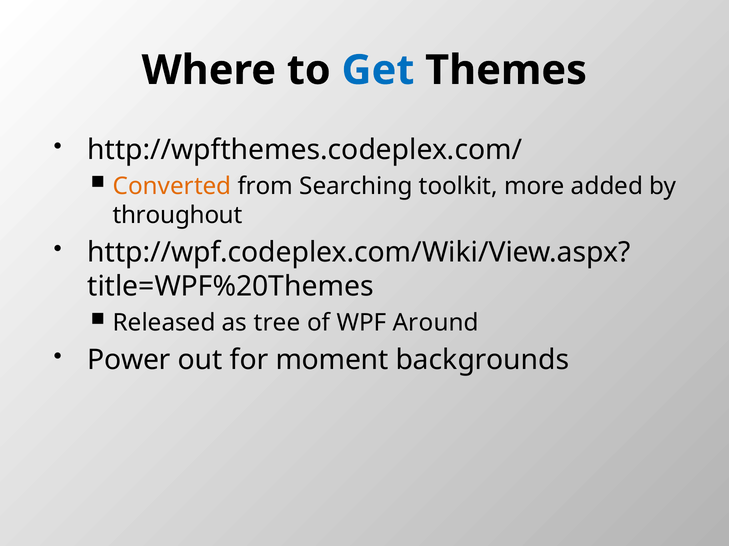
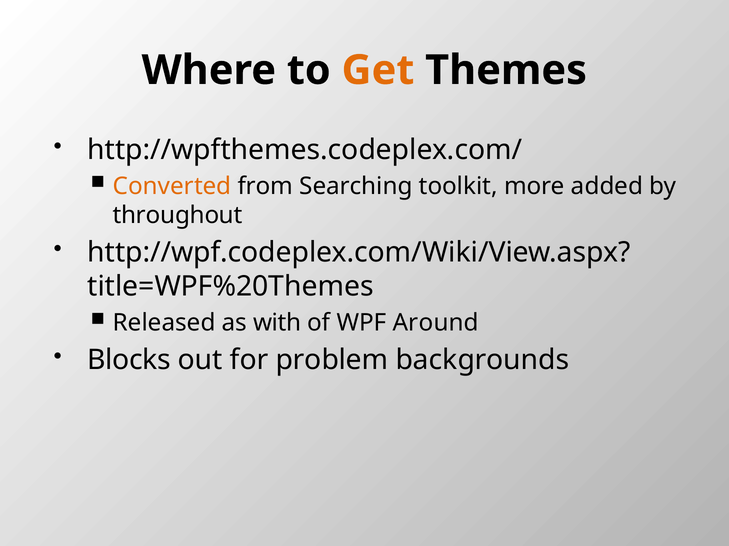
Get colour: blue -> orange (378, 70)
tree: tree -> with (277, 323)
Power: Power -> Blocks (129, 361)
moment: moment -> problem (332, 361)
